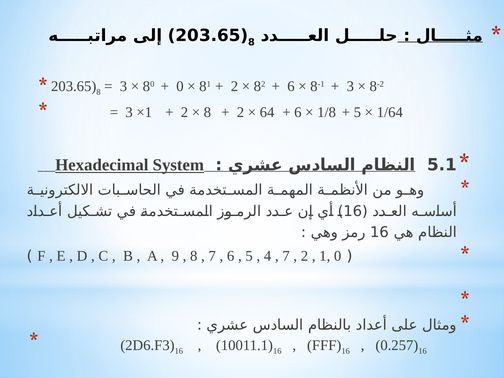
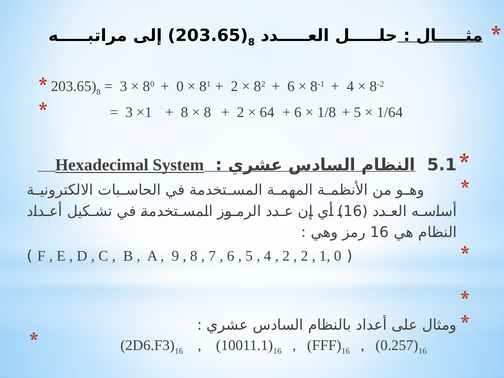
3: 3 -> 4 (350, 86)
2: 2 -> 8 (184, 112)
7: 7 -> 2 (286, 256)
